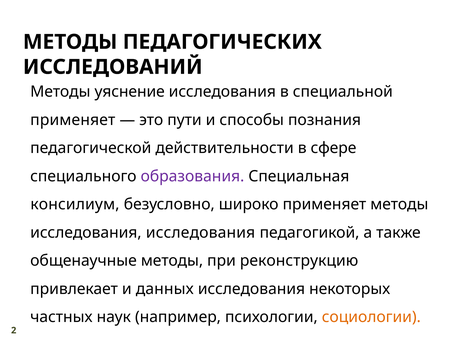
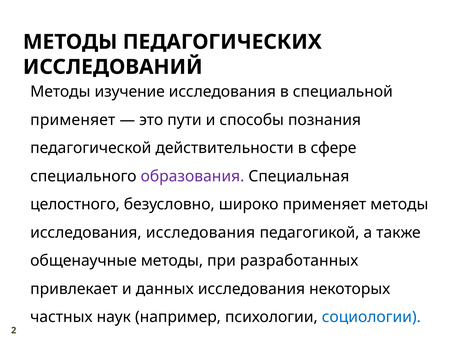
уяснение: уяснение -> изучение (130, 92)
консилиум: консилиум -> целостного (75, 204)
реконструкцию: реконструкцию -> разработанных (299, 261)
социологии colour: orange -> blue (371, 317)
